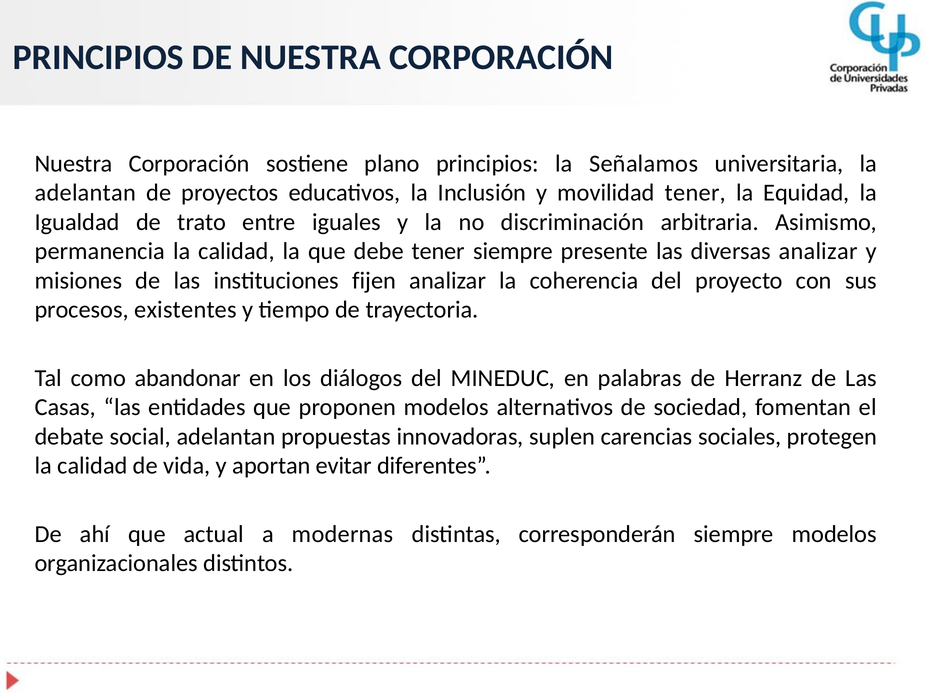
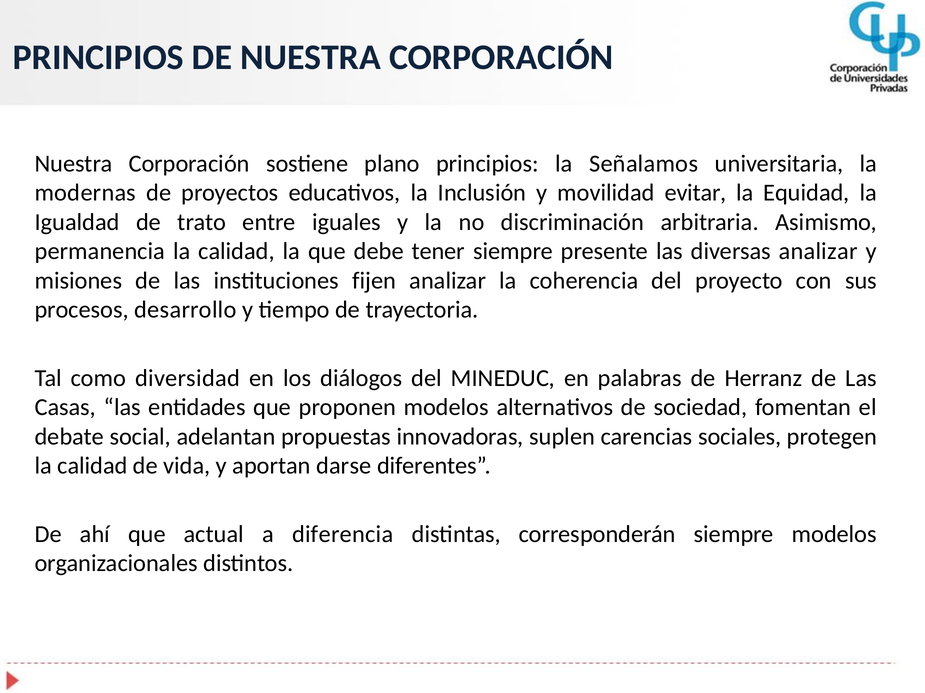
adelantan: adelantan -> modernas (85, 193)
movilidad tener: tener -> evitar (696, 193)
existentes: existentes -> desarrollo (185, 310)
abandonar: abandonar -> diversidad (188, 379)
evitar: evitar -> darse (344, 466)
modernas: modernas -> diferencia (343, 535)
